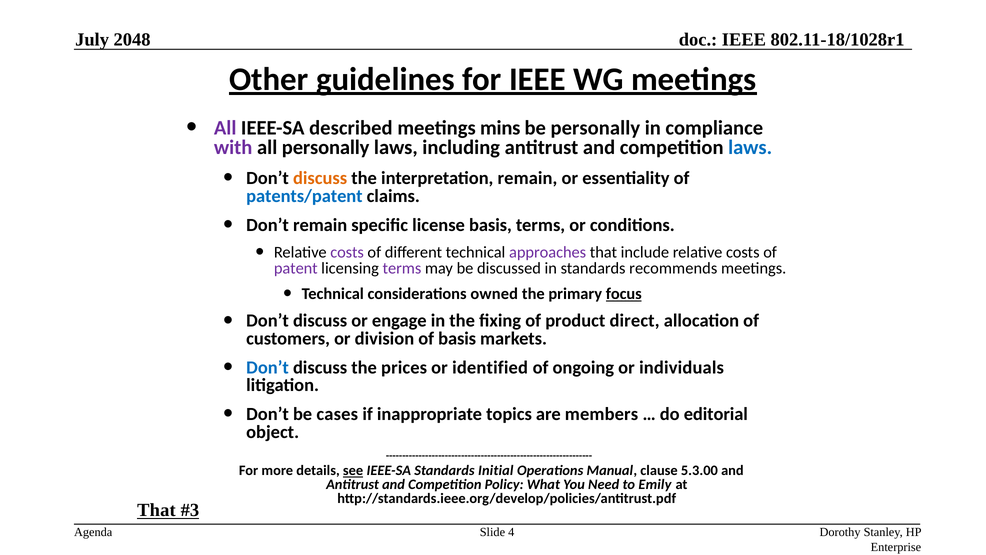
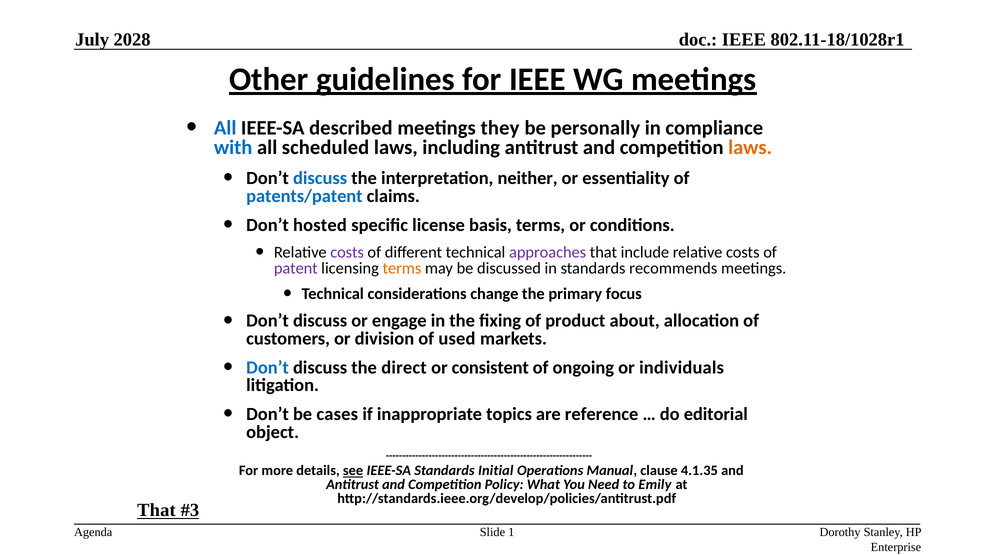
2048: 2048 -> 2028 (132, 39)
All colour: purple -> blue (225, 128)
mins: mins -> they (500, 128)
with colour: purple -> blue (233, 147)
all personally: personally -> scheduled (326, 147)
laws colour: blue -> orange (750, 147)
discuss colour: orange -> blue (320, 178)
interpretation remain: remain -> neither (528, 178)
Don’t remain: remain -> hosted (320, 225)
terms colour: purple -> orange (402, 268)
owned: owned -> change (494, 294)
focus underline: present -> none (624, 294)
direct: direct -> about (635, 321)
of basis: basis -> used (457, 338)
prices: prices -> direct (404, 367)
identified: identified -> consistent (490, 367)
members: members -> reference (602, 414)
5.3.00: 5.3.00 -> 4.1.35 (699, 470)
4: 4 -> 1 (511, 532)
